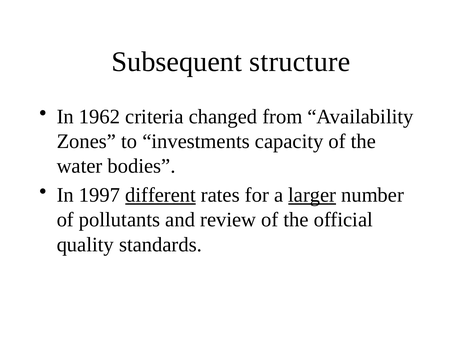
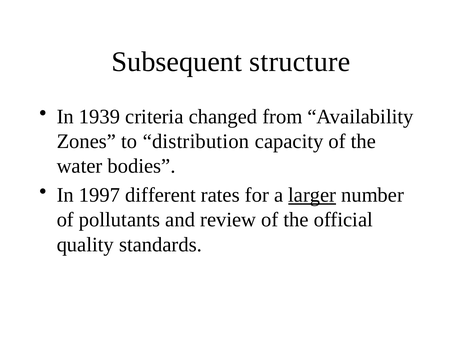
1962: 1962 -> 1939 (100, 116)
investments: investments -> distribution (196, 141)
different underline: present -> none (161, 195)
